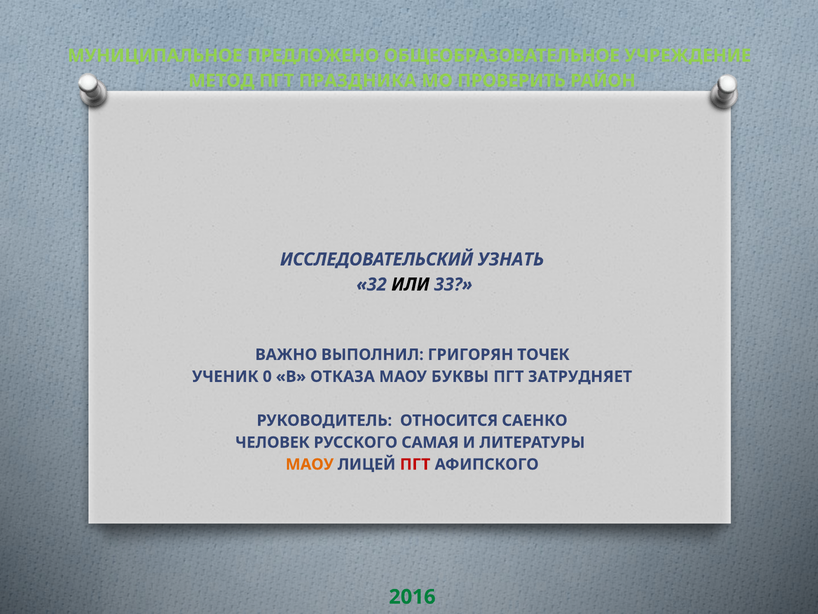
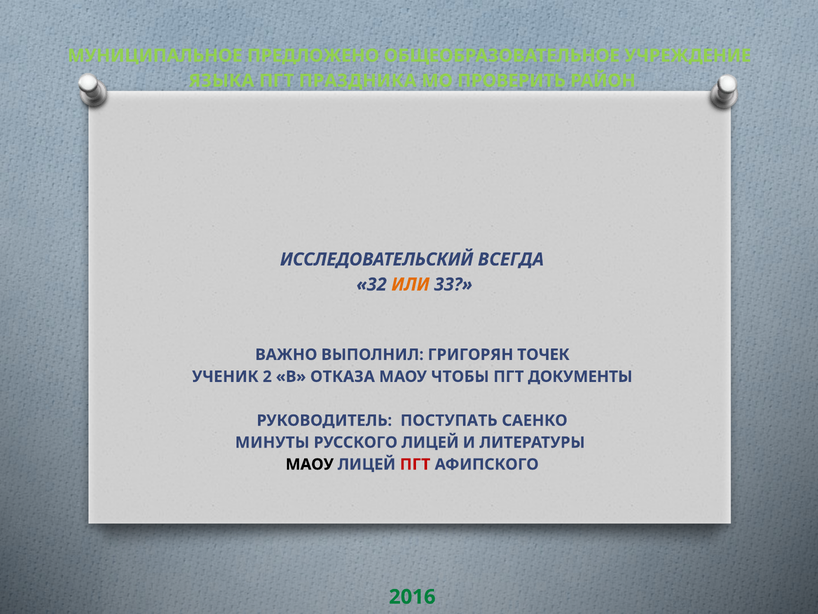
МЕТОД: МЕТОД -> ЯЗЫКА (221, 81)
УЗНАТЬ: УЗНАТЬ -> ВСЕГДА (511, 259)
ИЛИ colour: black -> orange (410, 284)
0: 0 -> 2 (267, 376)
БУКВЫ: БУКВЫ -> ЧТОБЫ (460, 376)
ЗАТРУДНЯЕТ: ЗАТРУДНЯЕТ -> ДОКУМЕНТЫ (580, 376)
ОТНОСИТСЯ: ОТНОСИТСЯ -> ПОСТУПАТЬ (449, 420)
ЧЕЛОВЕК: ЧЕЛОВЕК -> МИНУТЫ (272, 442)
РУССКОГО САМАЯ: САМАЯ -> ЛИЦЕЙ (430, 442)
МАОУ colour: orange -> black (310, 464)
